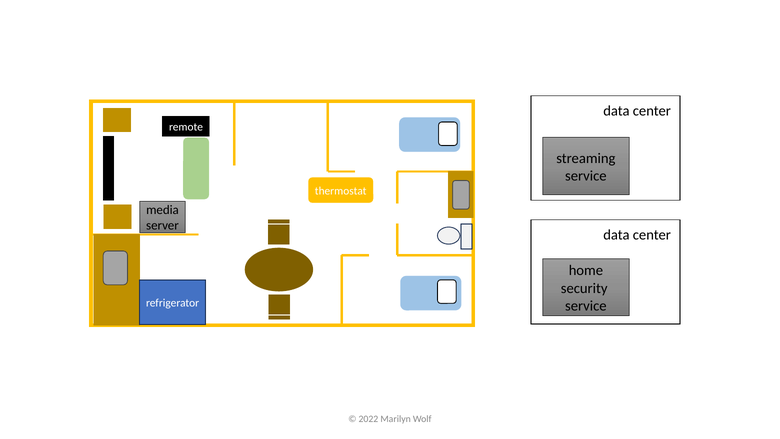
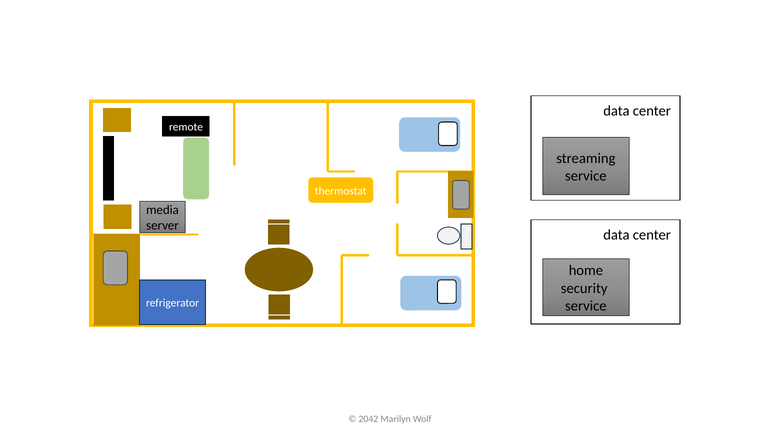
2022: 2022 -> 2042 (368, 419)
